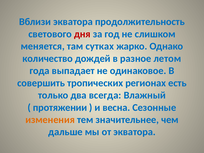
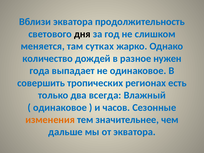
дня colour: red -> black (82, 34)
летом: летом -> нужен (167, 59)
протяжении: протяжении -> одинаковое (60, 107)
весна: весна -> часов (116, 107)
